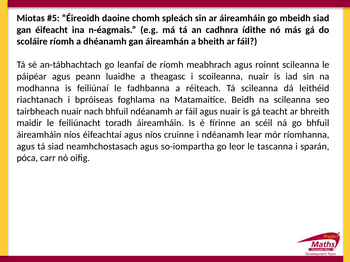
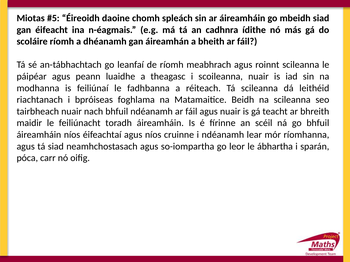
tascanna: tascanna -> ábhartha (275, 147)
